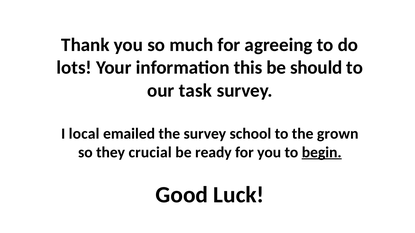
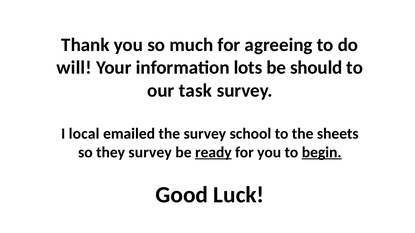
lots: lots -> will (74, 68)
this: this -> lots (248, 68)
grown: grown -> sheets (338, 134)
they crucial: crucial -> survey (150, 153)
ready underline: none -> present (213, 153)
